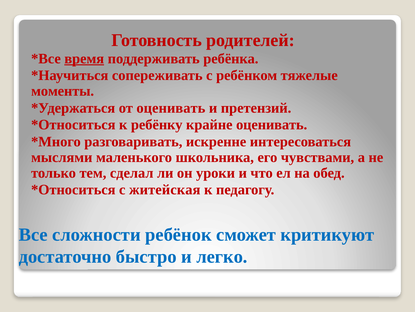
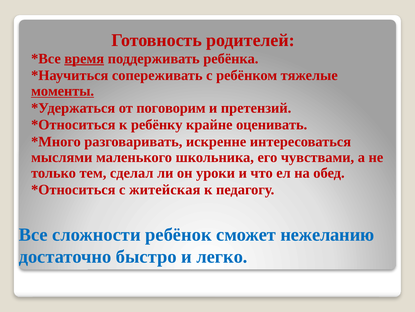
моменты underline: none -> present (63, 91)
от оценивать: оценивать -> поговорим (171, 108)
критикуют: критикуют -> нежеланию (327, 234)
